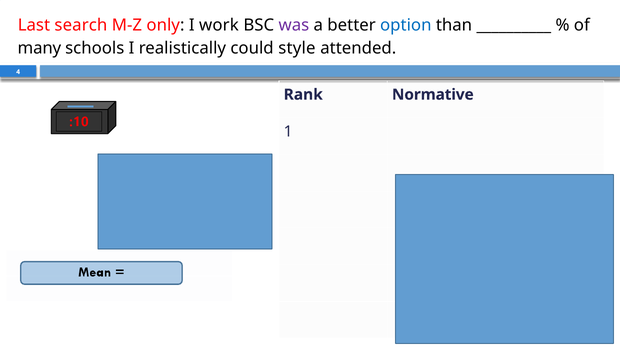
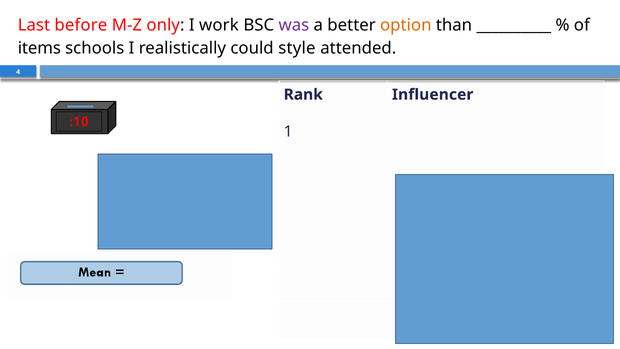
search: search -> before (81, 25)
option colour: blue -> orange (406, 25)
many: many -> items (39, 48)
Normative: Normative -> Influencer (433, 95)
